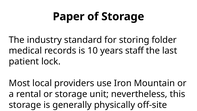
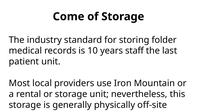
Paper: Paper -> Come (69, 17)
patient lock: lock -> unit (51, 61)
